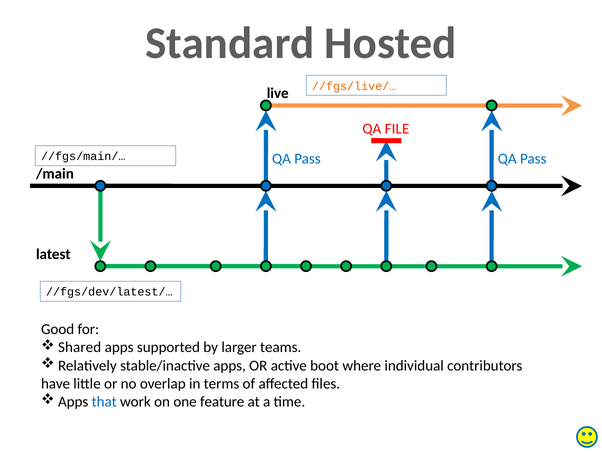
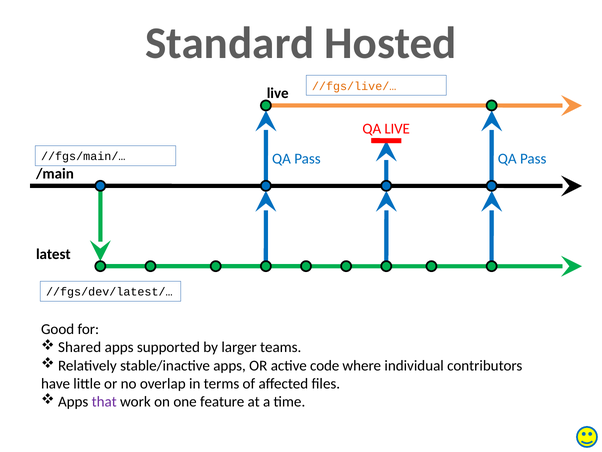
QA FILE: FILE -> LIVE (397, 128)
boot: boot -> code (325, 365)
that colour: blue -> purple (104, 401)
